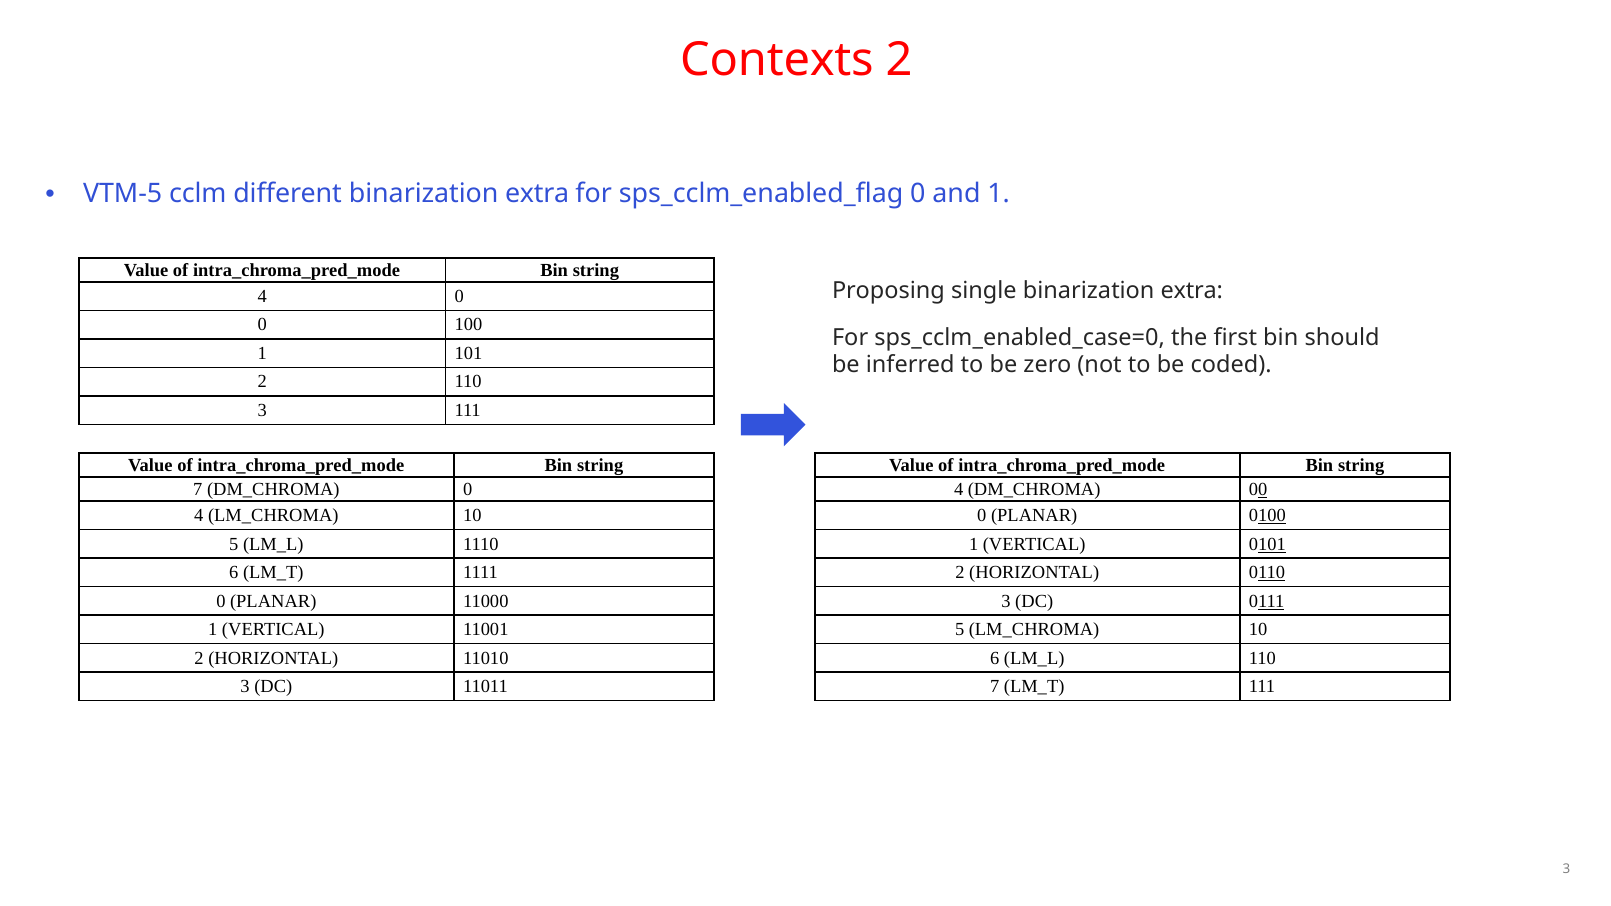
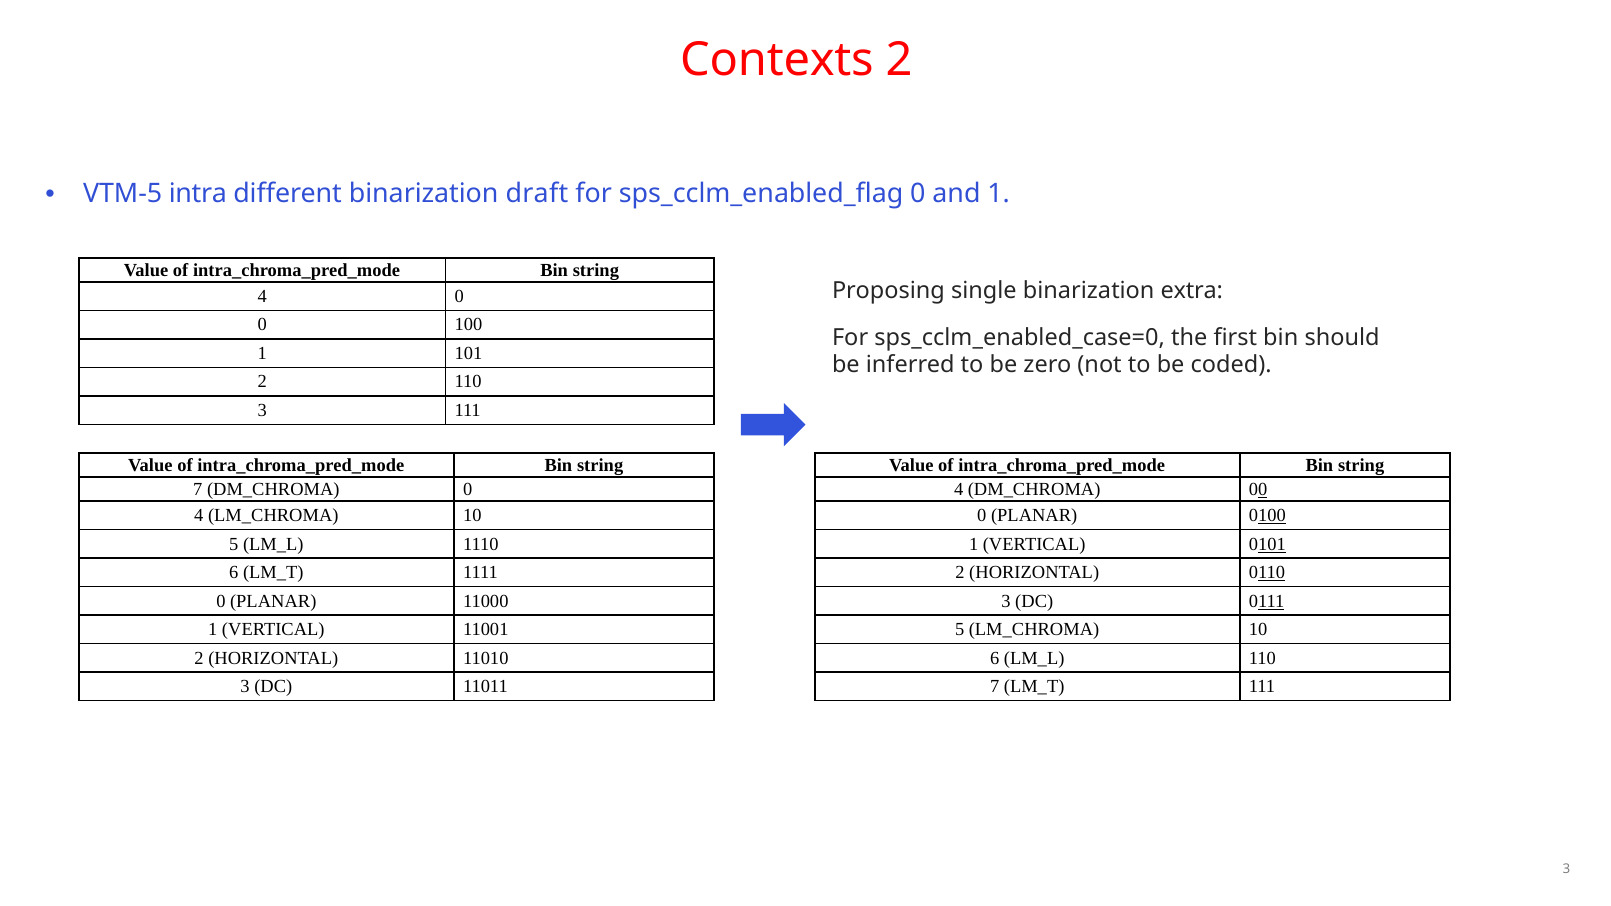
cclm: cclm -> intra (198, 194)
different binarization extra: extra -> draft (537, 194)
